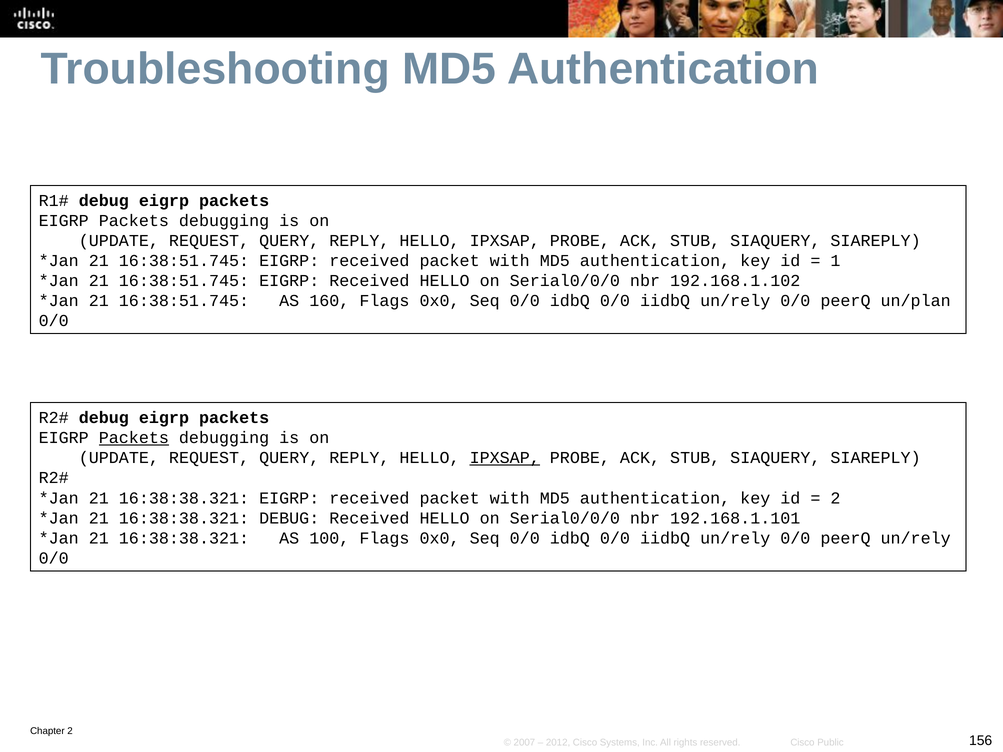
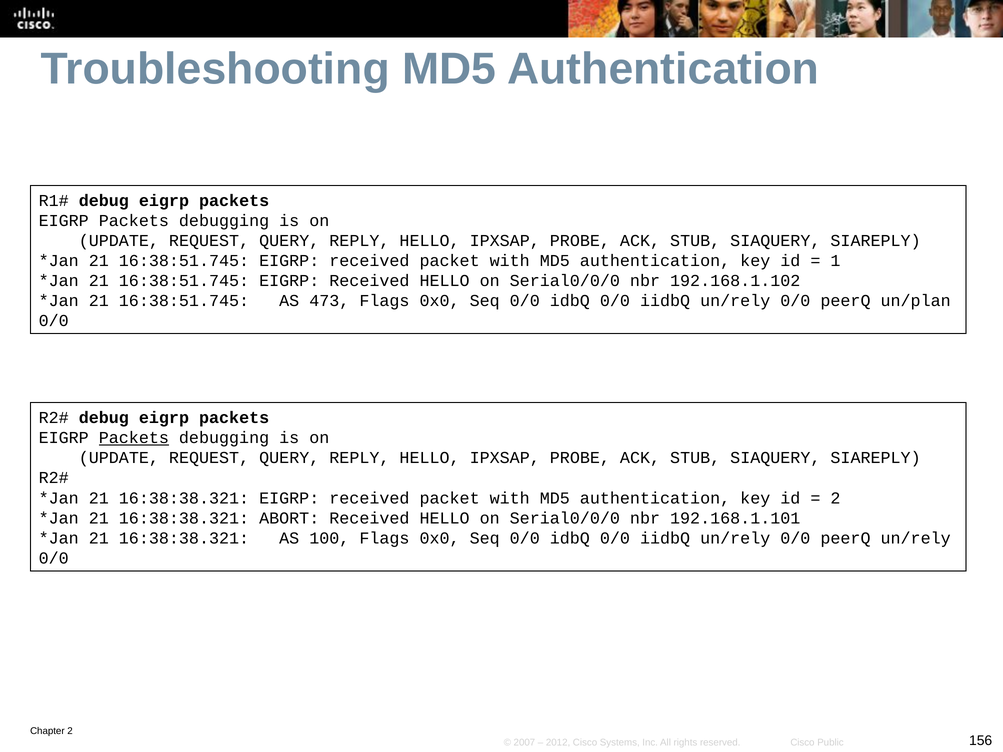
160: 160 -> 473 (329, 301)
IPXSAP underline: present -> none (505, 458)
16:38:38.321 DEBUG: DEBUG -> ABORT (289, 518)
